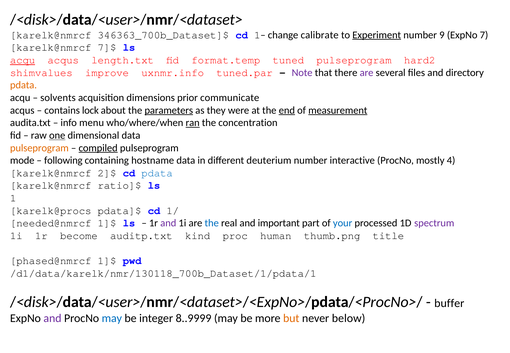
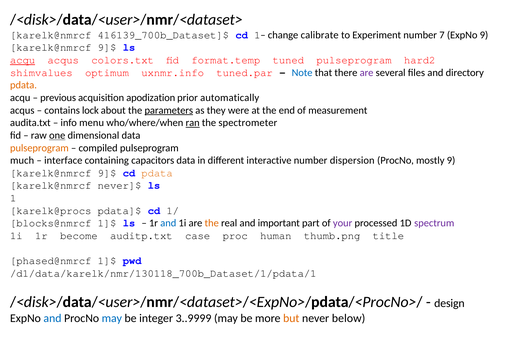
346363_700b_Dataset]$: 346363_700b_Dataset]$ -> 416139_700b_Dataset]$ (163, 35)
Experiment underline: present -> none (377, 35)
9: 9 -> 7 (442, 35)
ExpNo 7: 7 -> 9 (484, 35)
7]$: 7]$ -> 9]$ (107, 48)
length.txt: length.txt -> colors.txt (123, 60)
improve: improve -> optimum (107, 73)
Note colour: purple -> blue (302, 73)
solvents: solvents -> previous (58, 98)
dimensions: dimensions -> apodization (151, 98)
communicate: communicate -> automatically (230, 98)
end underline: present -> none (287, 110)
measurement underline: present -> none (338, 110)
concentration: concentration -> spectrometer (248, 123)
compiled underline: present -> none (98, 148)
mode: mode -> much (22, 160)
following: following -> interface (63, 160)
hostname: hostname -> capacitors (153, 160)
deuterium: deuterium -> interactive (269, 160)
interactive: interactive -> dispersion (352, 160)
mostly 4: 4 -> 9 (451, 160)
2]$: 2]$ -> 9]$ (107, 173)
pdata colour: blue -> orange (157, 173)
ratio]$: ratio]$ -> never]$ (120, 186)
needed@nmrcf: needed@nmrcf -> blocks@nmrcf (51, 223)
and colour: purple -> blue (168, 223)
the colour: blue -> orange (212, 223)
your colour: blue -> purple (343, 223)
kind: kind -> case (198, 236)
buffer: buffer -> design (449, 303)
and colour: purple -> blue (52, 318)
8..9999: 8..9999 -> 3..9999 (194, 318)
